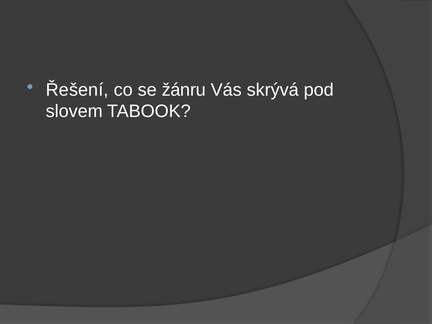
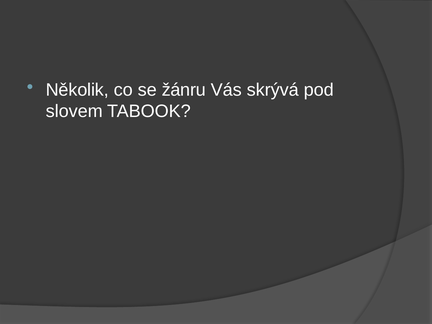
Řešení: Řešení -> Několik (77, 90)
